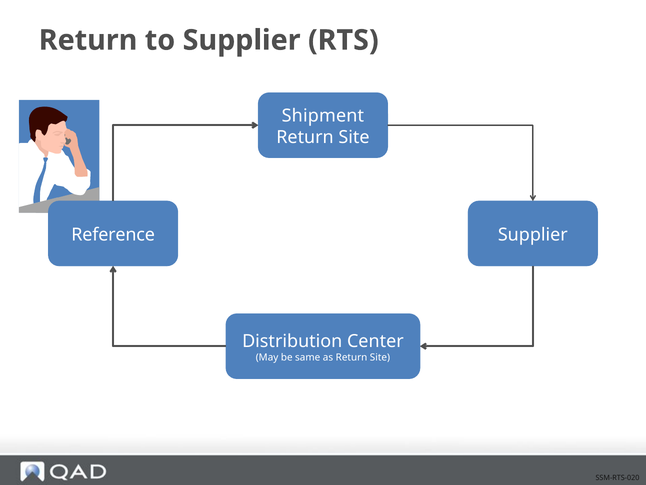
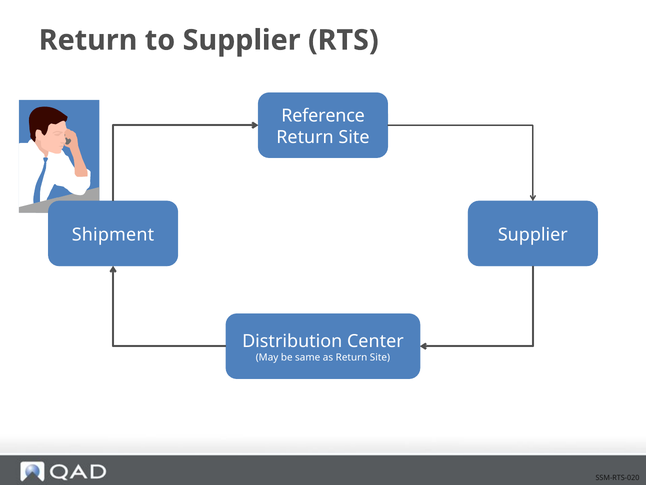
Shipment: Shipment -> Reference (323, 116)
Reference: Reference -> Shipment (113, 234)
